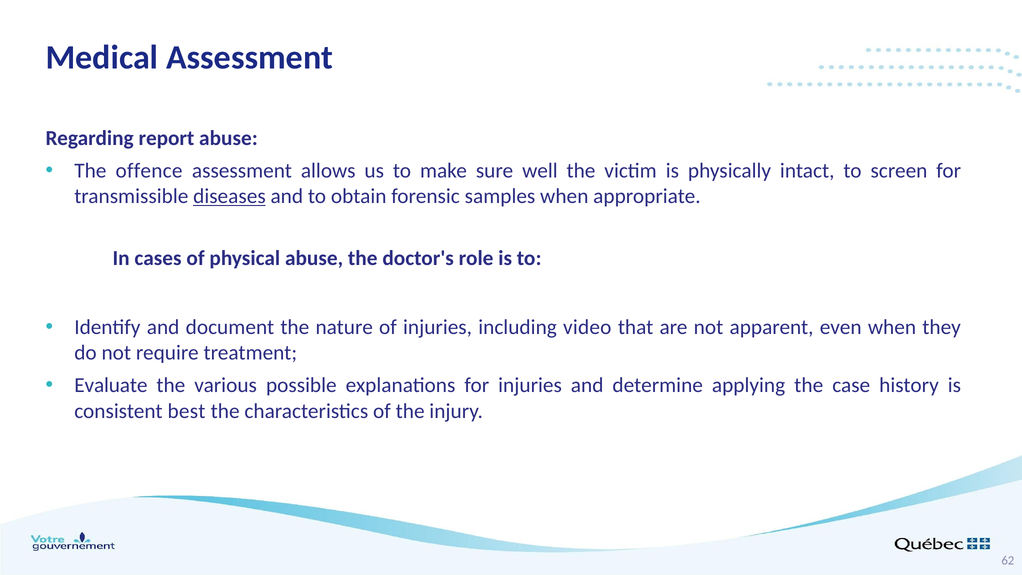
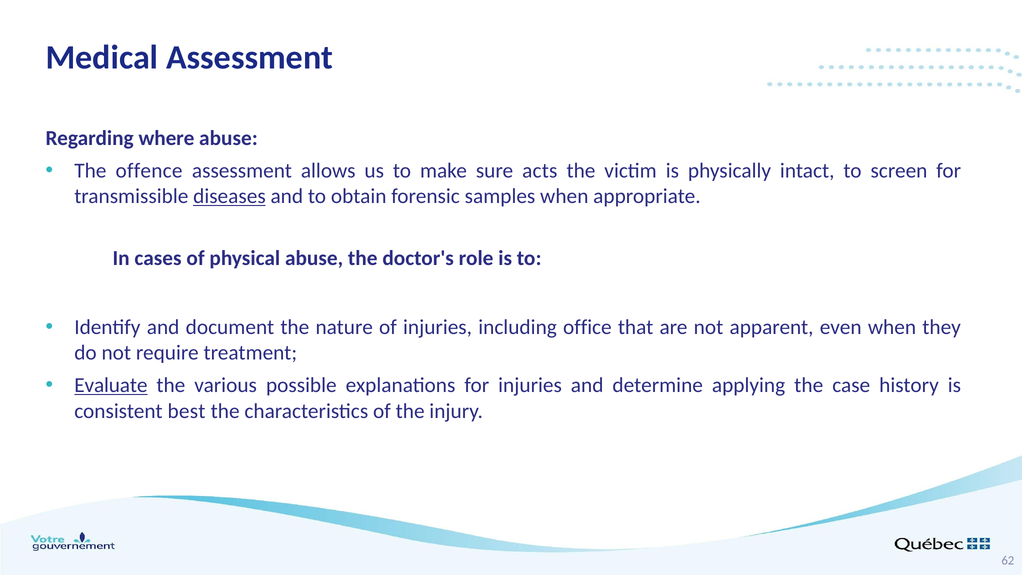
report: report -> where (166, 138)
well: well -> acts (540, 171)
video: video -> office (587, 327)
Evaluate underline: none -> present (111, 385)
